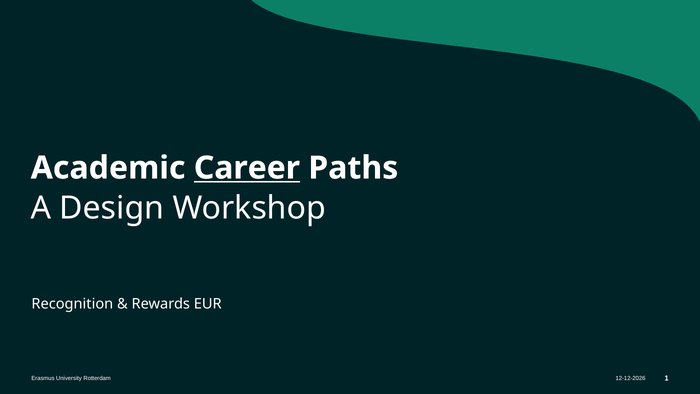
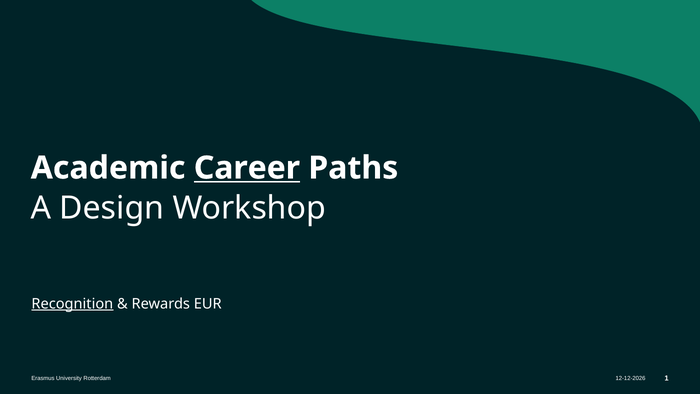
Recognition underline: none -> present (72, 304)
